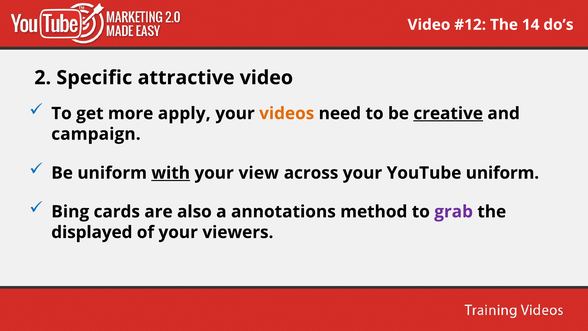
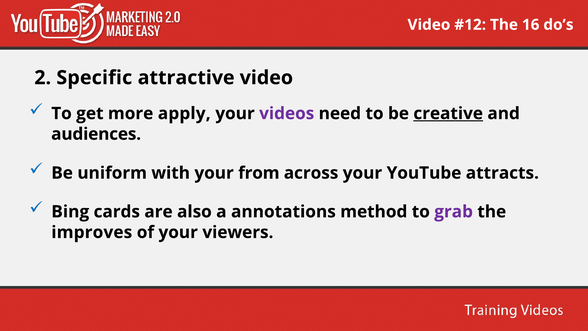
14: 14 -> 16 (531, 25)
videos colour: orange -> purple (287, 113)
campaign: campaign -> audiences (96, 134)
with underline: present -> none (171, 173)
view: view -> from (259, 173)
YouTube uniform: uniform -> attracts (502, 173)
displayed: displayed -> improves (92, 232)
